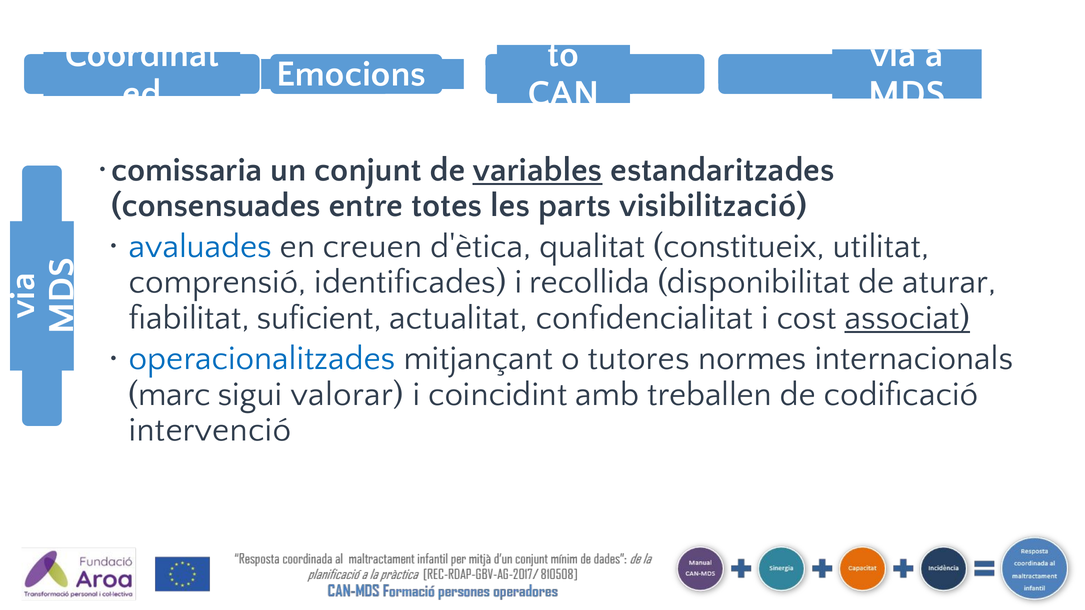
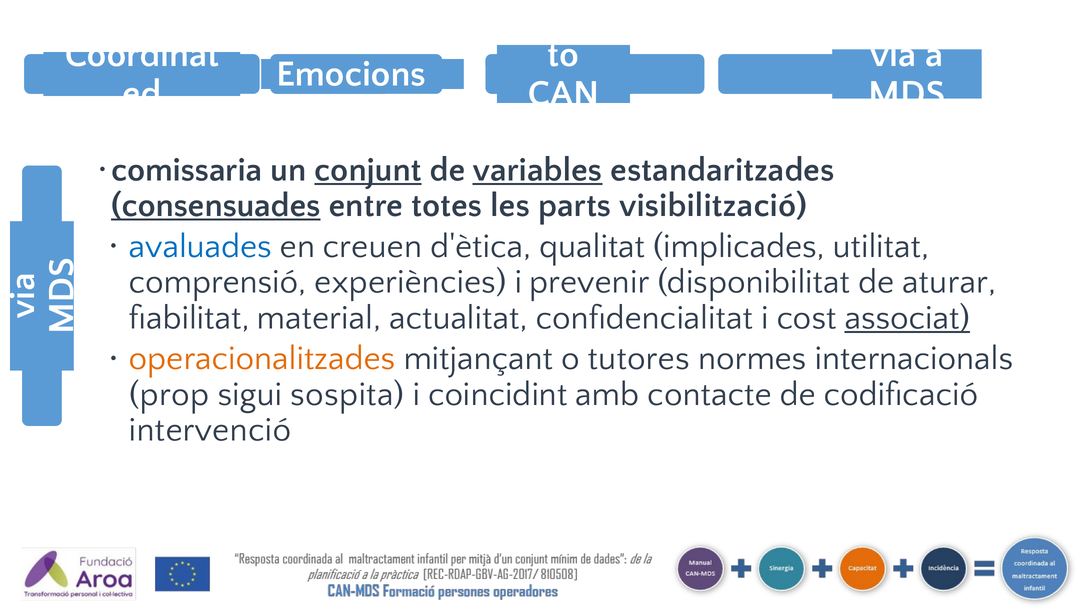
conjunt underline: none -> present (368, 170)
consensuades underline: none -> present (216, 205)
constitueix: constitueix -> implicades (739, 246)
identificades: identificades -> experiències (410, 282)
recollida: recollida -> prevenir (589, 282)
suficient: suficient -> material (319, 318)
operacionalitzades colour: blue -> orange (262, 359)
marc: marc -> prop (169, 394)
valorar: valorar -> sospita (347, 394)
treballen: treballen -> contacte (710, 394)
